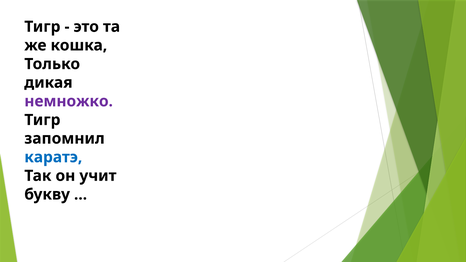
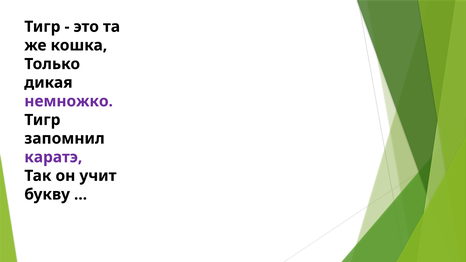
каратэ colour: blue -> purple (53, 157)
